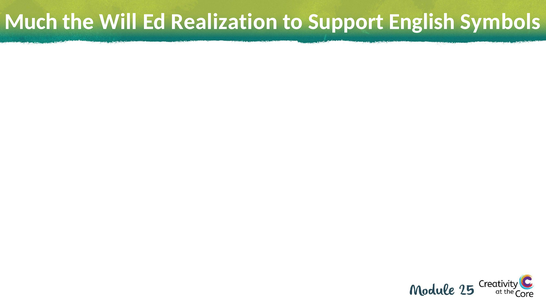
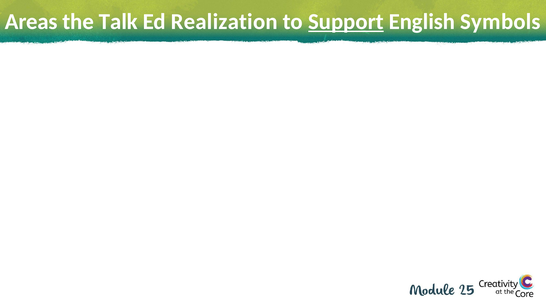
Much: Much -> Areas (31, 22)
Will: Will -> Talk (118, 22)
Support underline: none -> present (346, 22)
